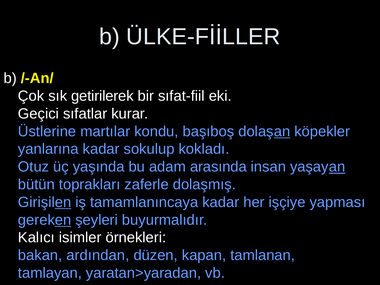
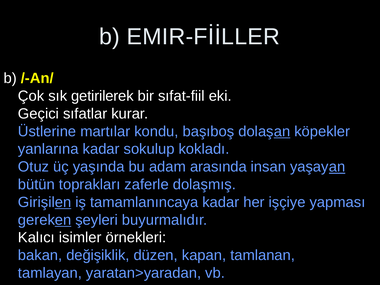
ÜLKE-FİİLLER: ÜLKE-FİİLLER -> EMIR-FİİLLER (203, 37)
ardından: ardından -> değişiklik (98, 255)
